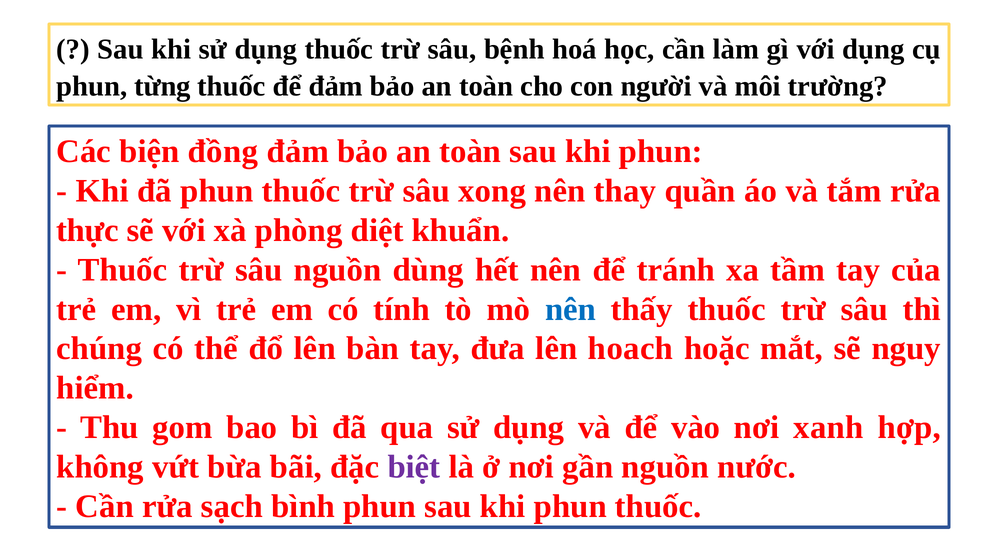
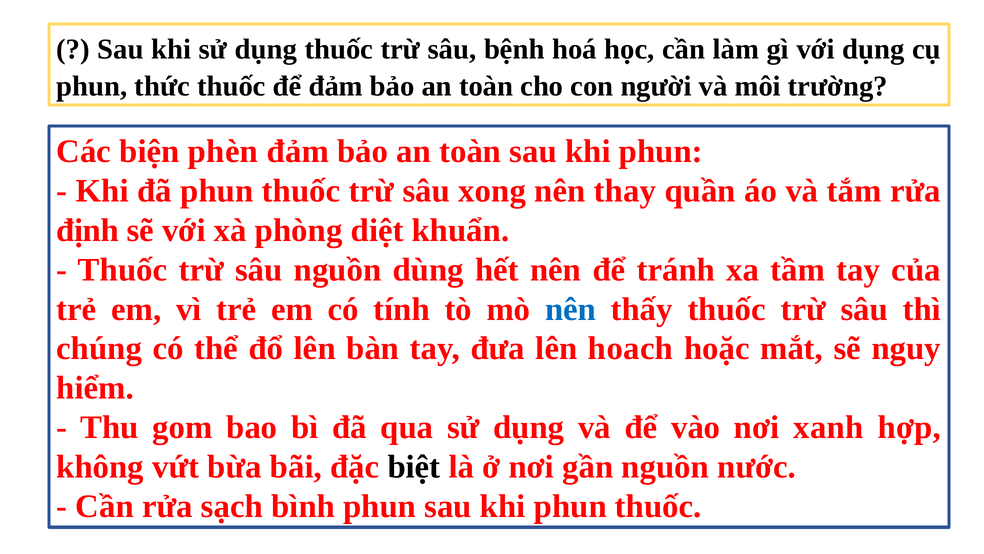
từng: từng -> thức (162, 86)
đồng: đồng -> phèn (223, 151)
thực: thực -> định (88, 230)
biệt colour: purple -> black (414, 466)
